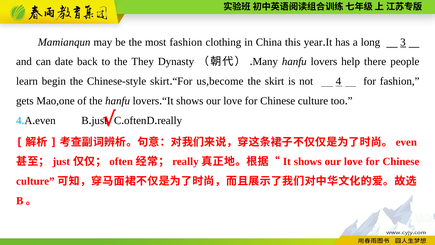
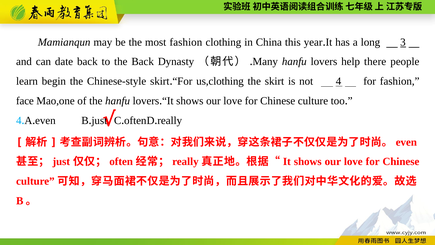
the They: They -> Back (143, 62)
us,become: us,become -> us,clothing (220, 81)
gets: gets -> face (25, 101)
